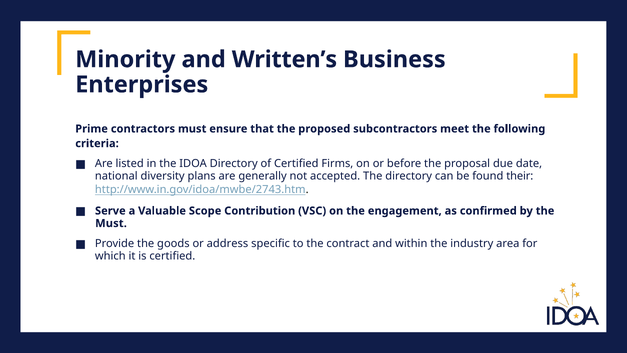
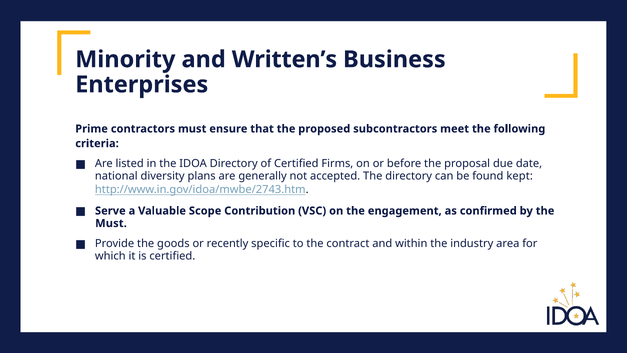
their: their -> kept (520, 176)
address: address -> recently (228, 244)
